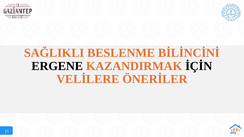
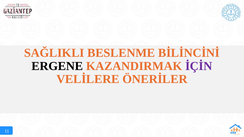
İÇİN colour: black -> purple (199, 66)
